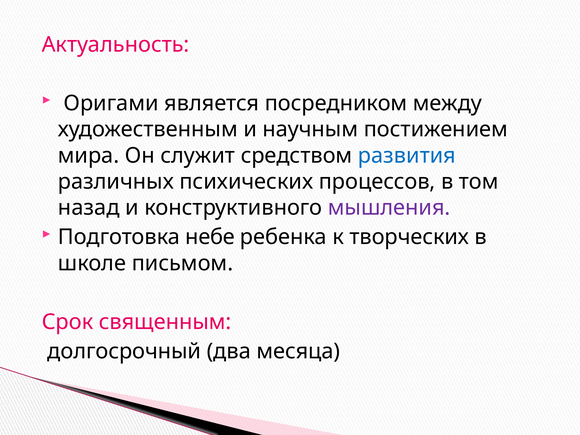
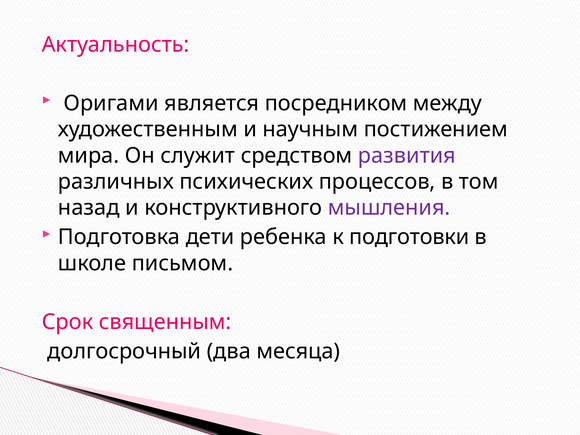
развития colour: blue -> purple (407, 156)
небе: небе -> дети (210, 237)
творческих: творческих -> подготовки (409, 237)
